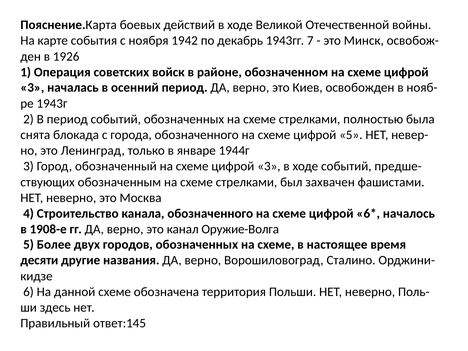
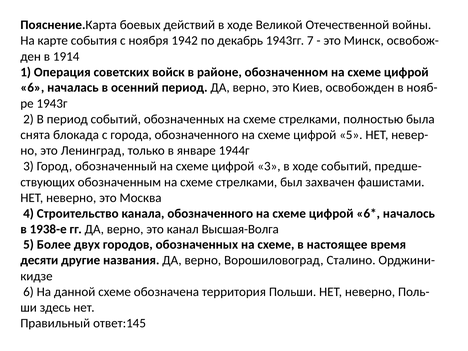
1926: 1926 -> 1914 (66, 56)
3: 3 -> 6 (32, 88)
1908-е: 1908-е -> 1938-е (48, 229)
Оружие-Волга: Оружие-Волга -> Высшая-Волга (240, 229)
